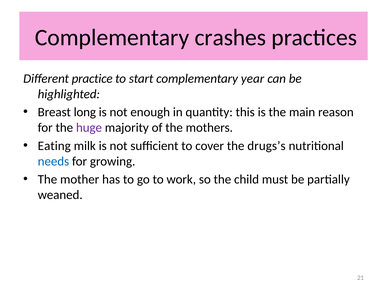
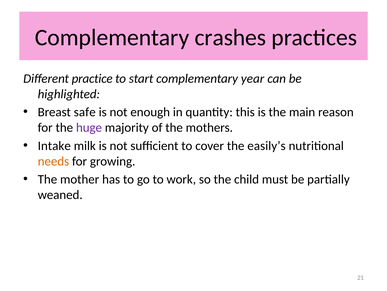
long: long -> safe (85, 112)
Eating: Eating -> Intake (54, 145)
drugs’s: drugs’s -> easily’s (266, 145)
needs colour: blue -> orange (53, 161)
